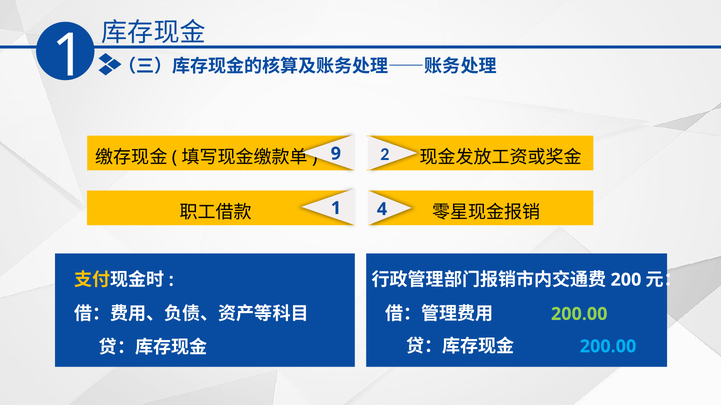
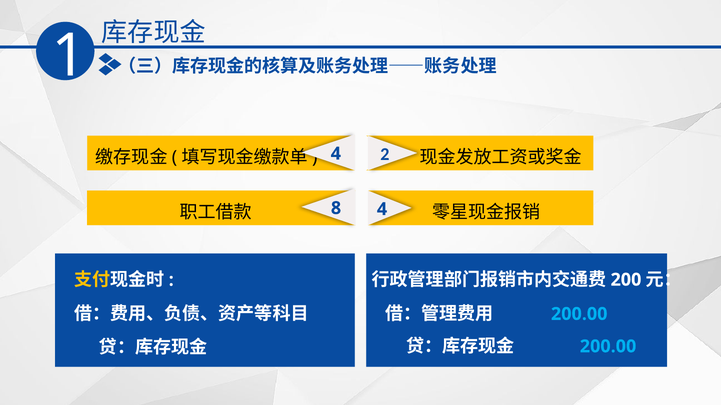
9: 9 -> 4 (336, 154)
1: 1 -> 8 (336, 208)
200.00 colour: light green -> light blue (579, 314)
